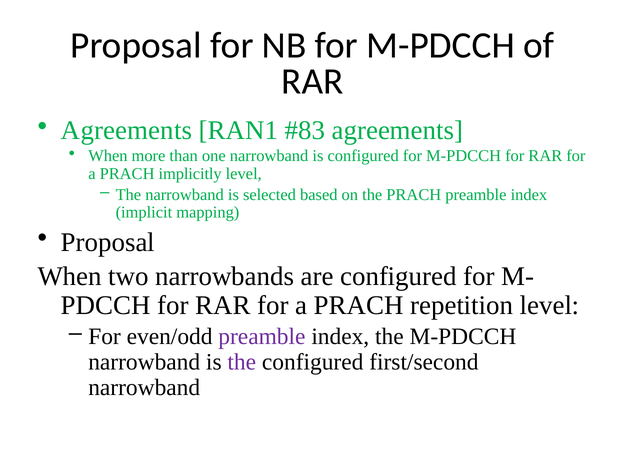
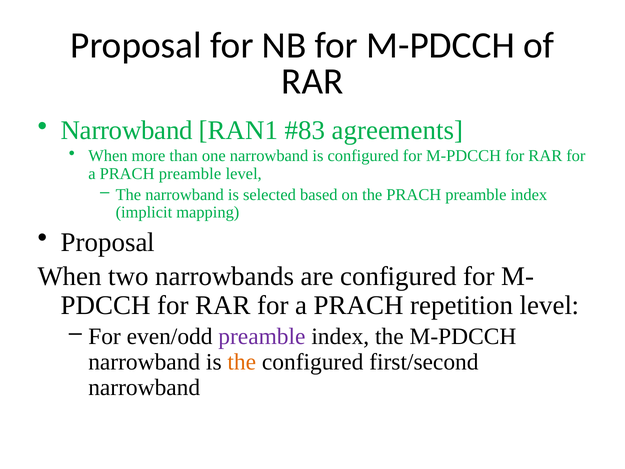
Agreements: Agreements -> Narrowband (127, 131)
a PRACH implicitly: implicitly -> preamble (190, 174)
the colour: purple -> orange (242, 362)
